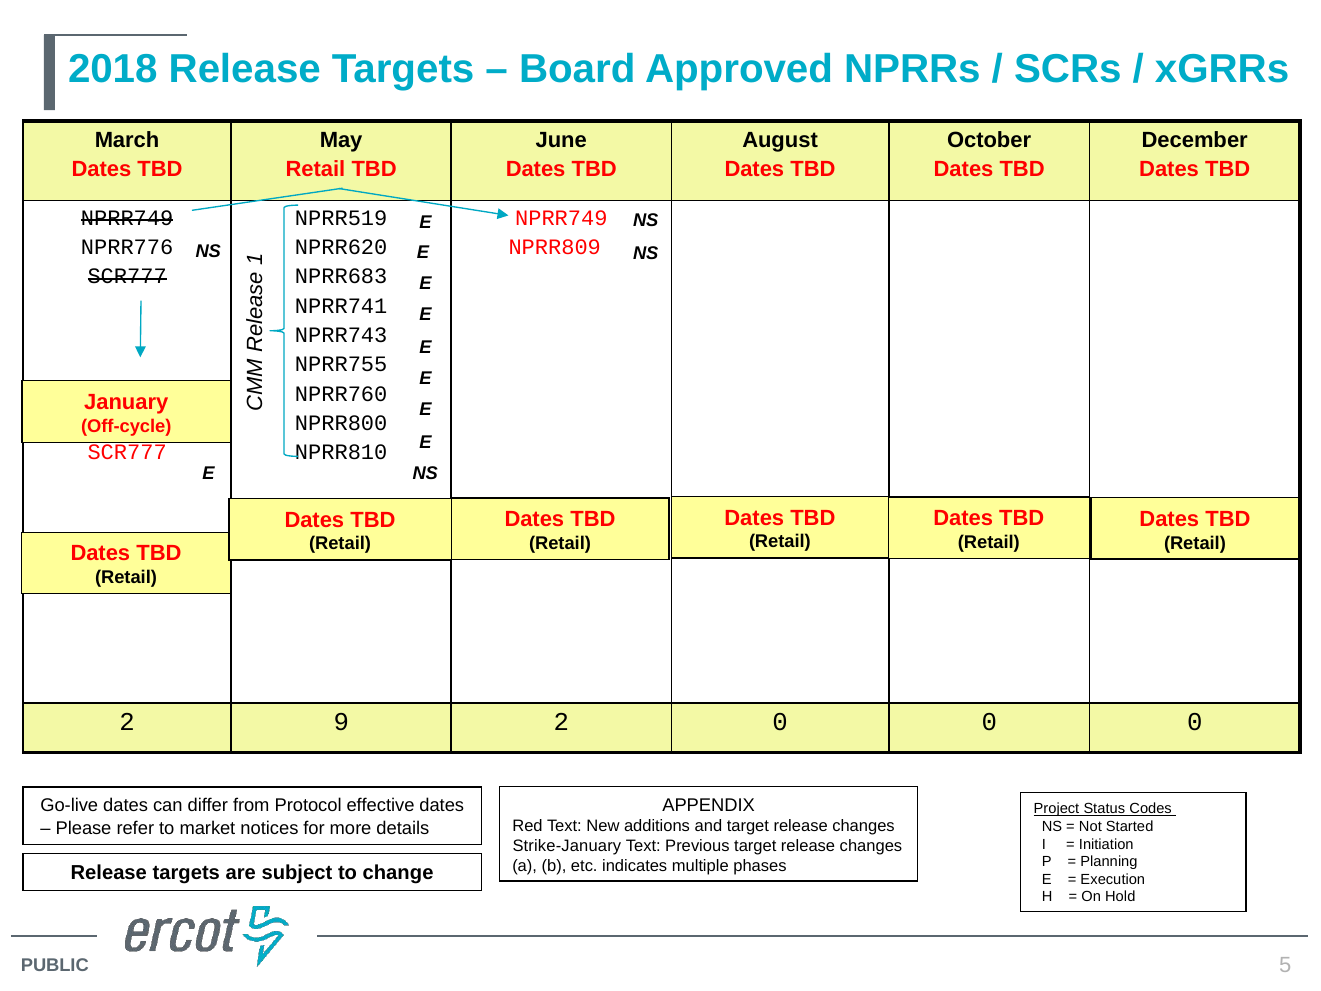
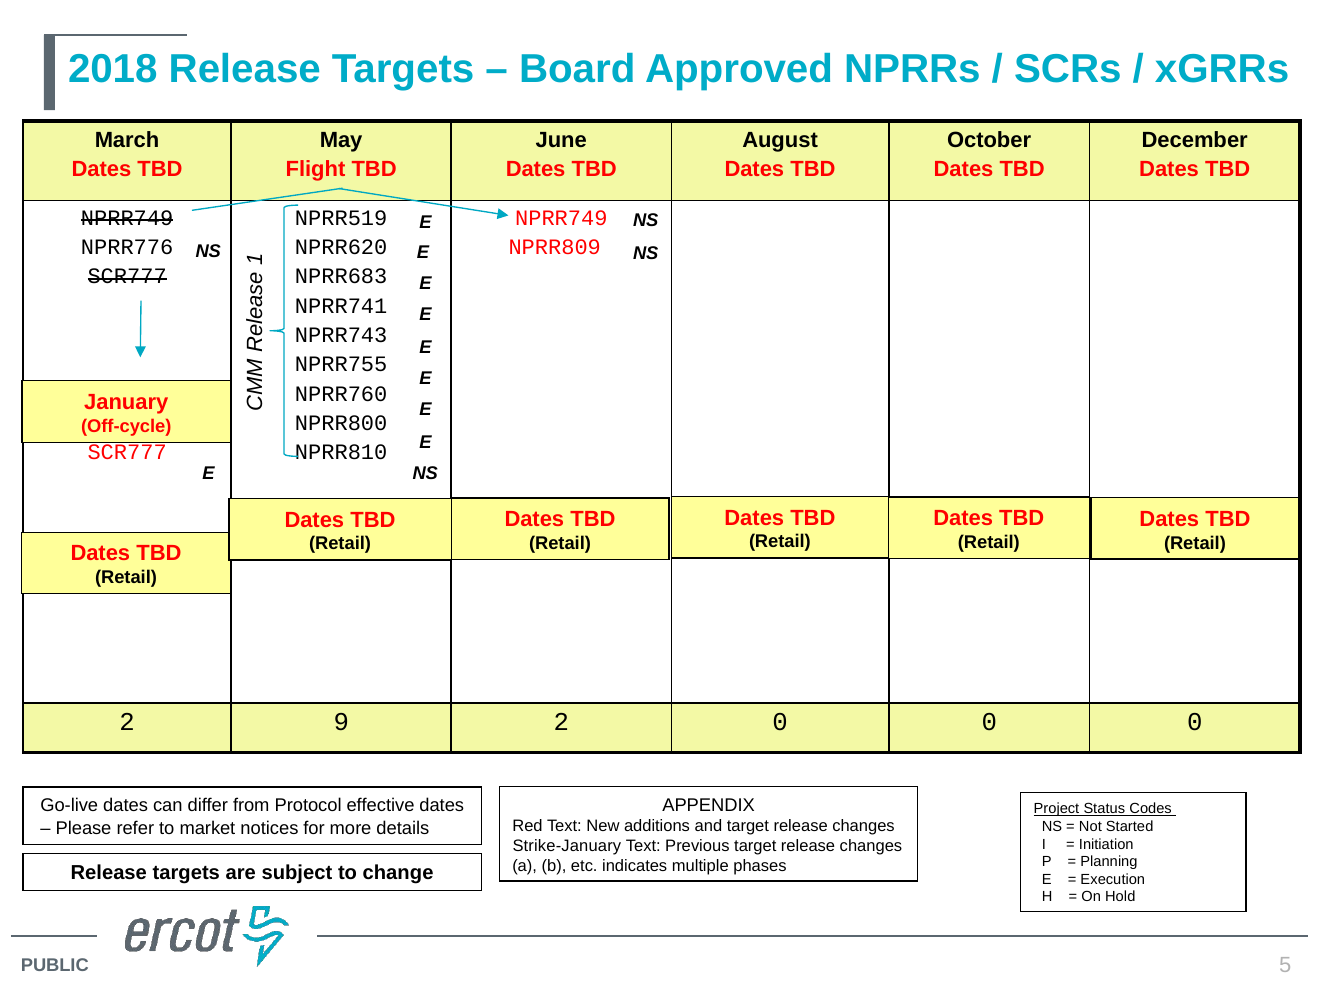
Retail: Retail -> Flight (315, 170)
